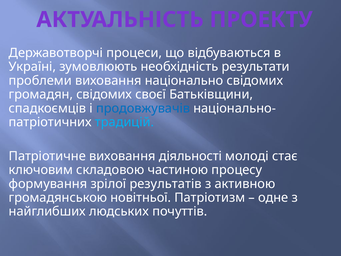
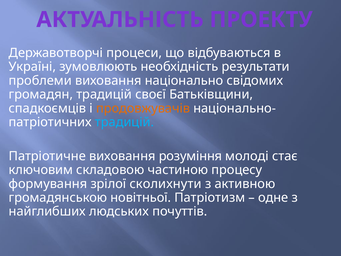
громадян свідомих: свідомих -> традицій (104, 94)
продовжувачів colour: blue -> orange (143, 108)
діяльності: діяльності -> розуміння (190, 156)
результатів: результатів -> сколихнути (166, 184)
